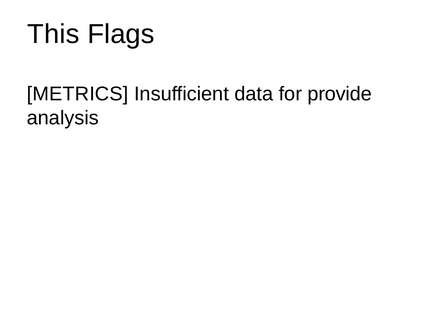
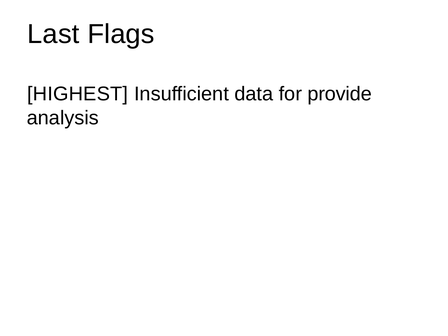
This: This -> Last (53, 34)
METRICS: METRICS -> HIGHEST (78, 94)
